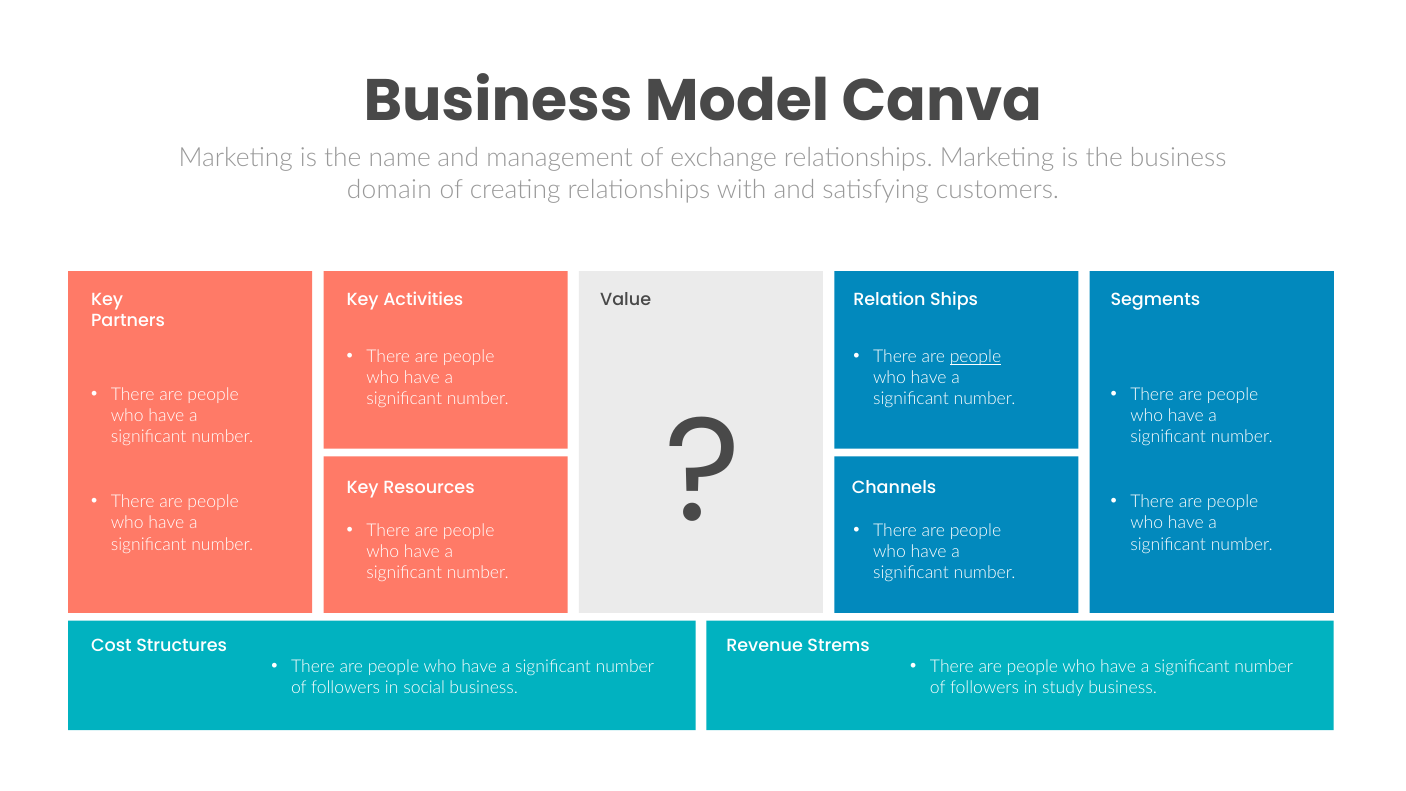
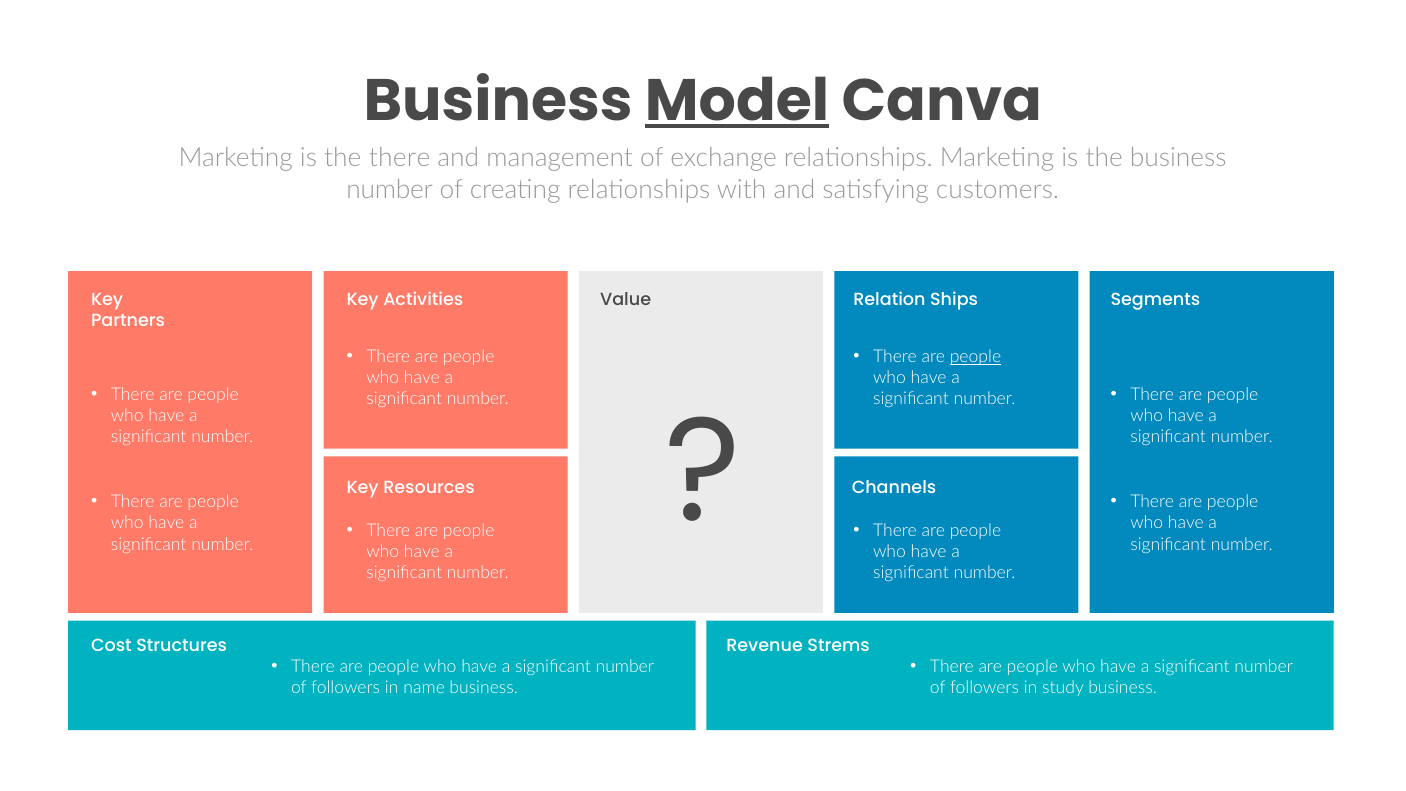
Model underline: none -> present (737, 101)
the name: name -> there (400, 158)
domain: domain -> number (390, 189)
social: social -> name (424, 688)
